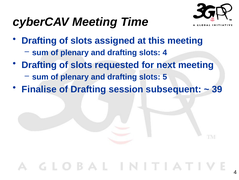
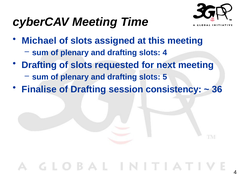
Drafting: Drafting -> Michael (39, 41)
subsequent: subsequent -> consistency (174, 89)
39: 39 -> 36 (217, 89)
